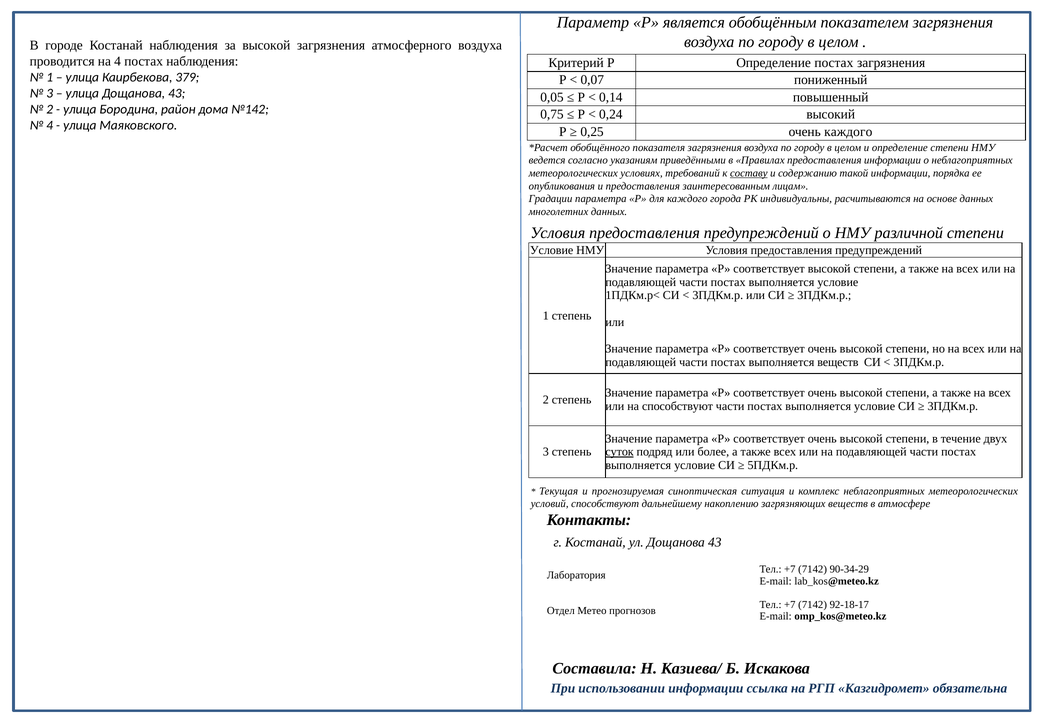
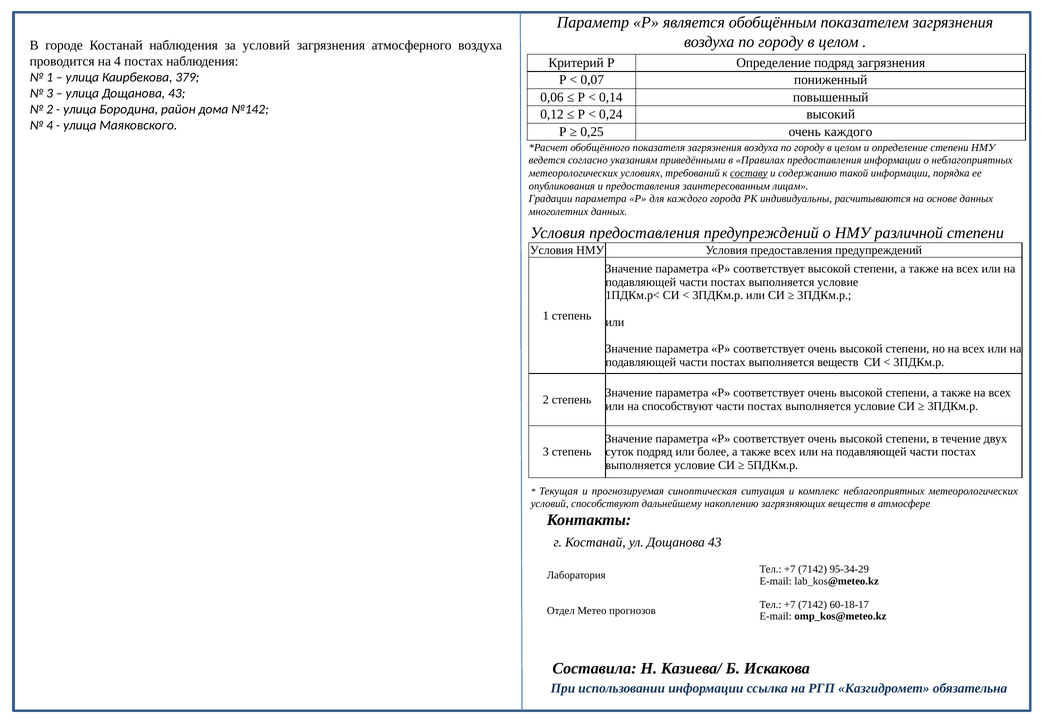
за высокой: высокой -> условий (266, 45)
Определение постах: постах -> подряд (834, 63)
0,05: 0,05 -> 0,06 (552, 97)
0,75: 0,75 -> 0,12 (552, 114)
Условие: Условие -> Условия (552, 250)
суток underline: present -> none (620, 452)
90-34-29: 90-34-29 -> 95-34-29 (849, 569)
92-18-17: 92-18-17 -> 60-18-17 (849, 604)
